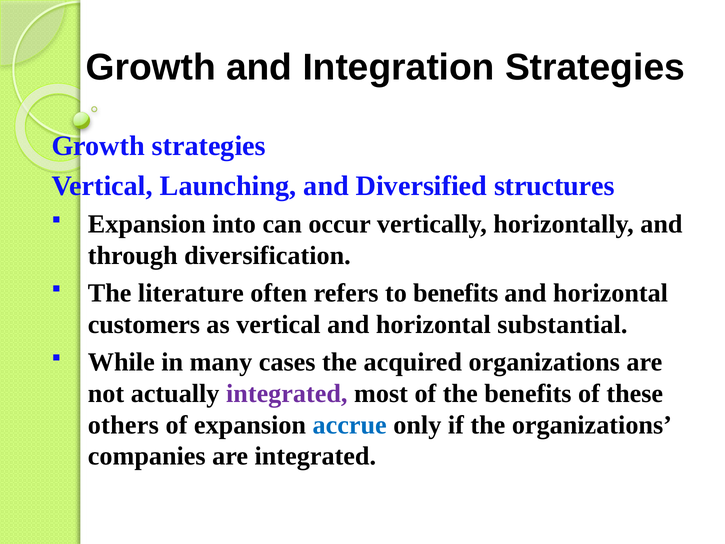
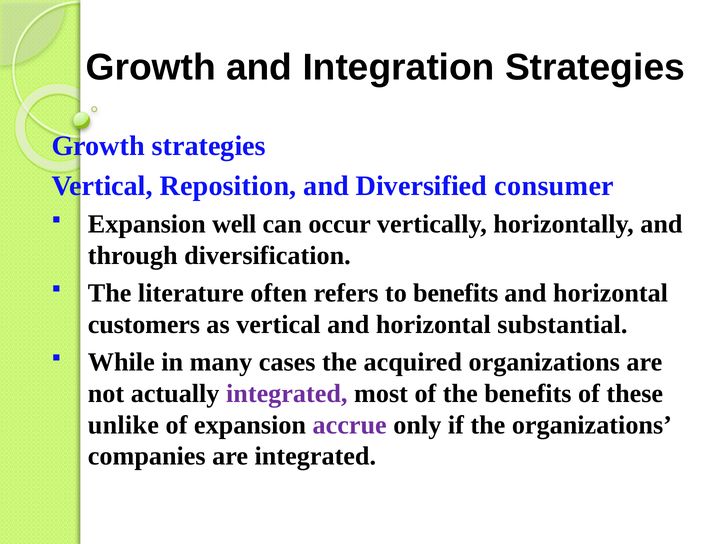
Launching: Launching -> Reposition (228, 186)
structures: structures -> consumer (554, 186)
into: into -> well (234, 224)
others: others -> unlike (123, 425)
accrue colour: blue -> purple (350, 425)
